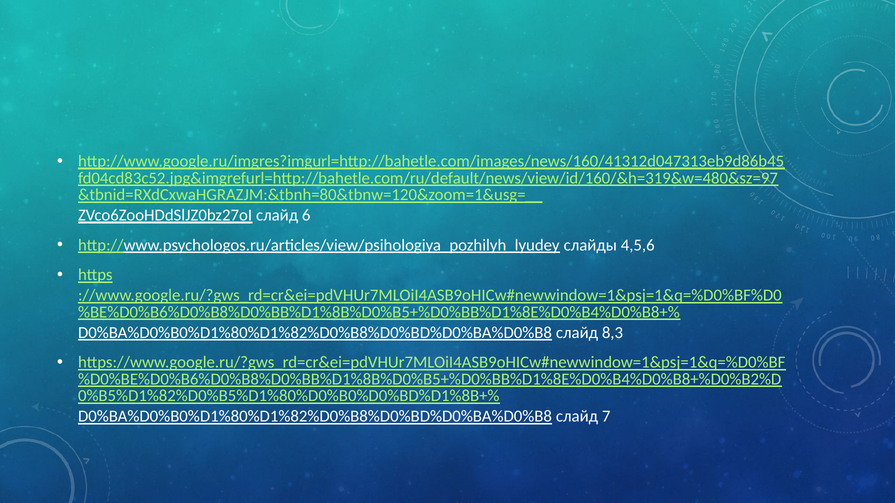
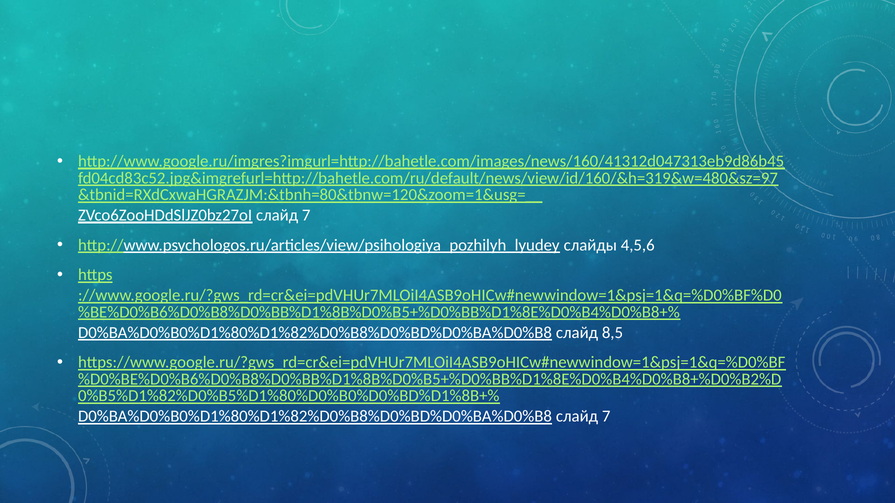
6: 6 -> 7 (306, 215)
8,3: 8,3 -> 8,5 (612, 333)
